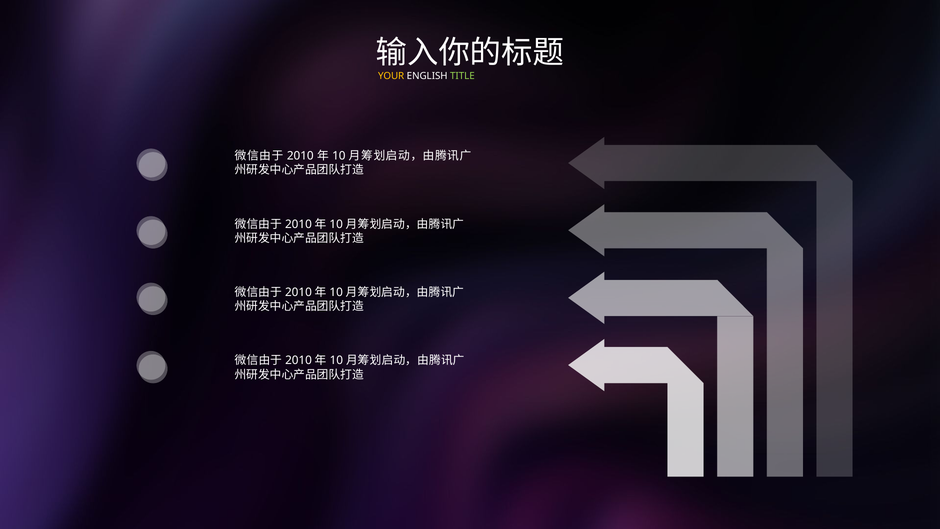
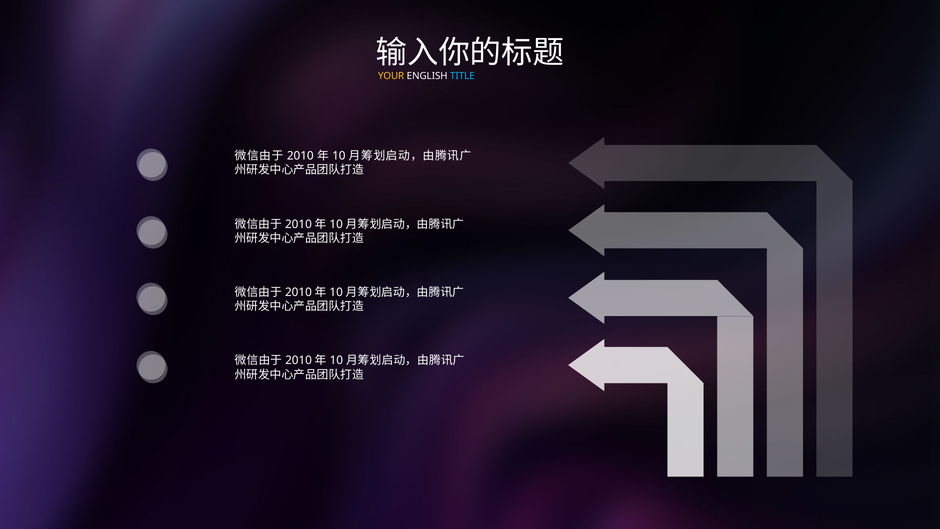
TITLE colour: light green -> light blue (462, 76)
